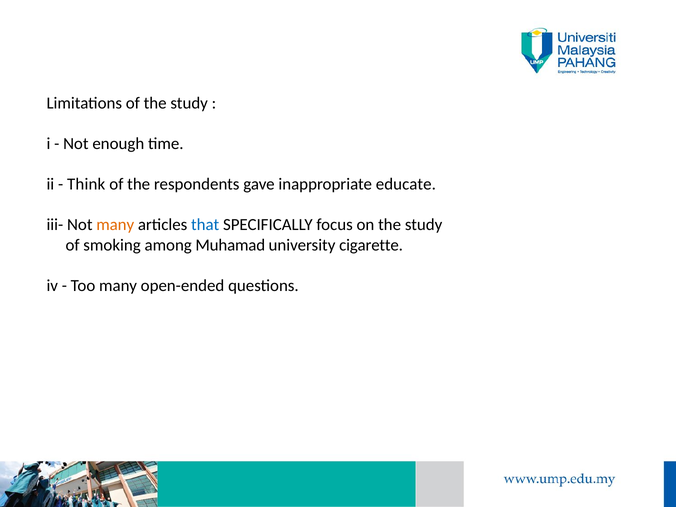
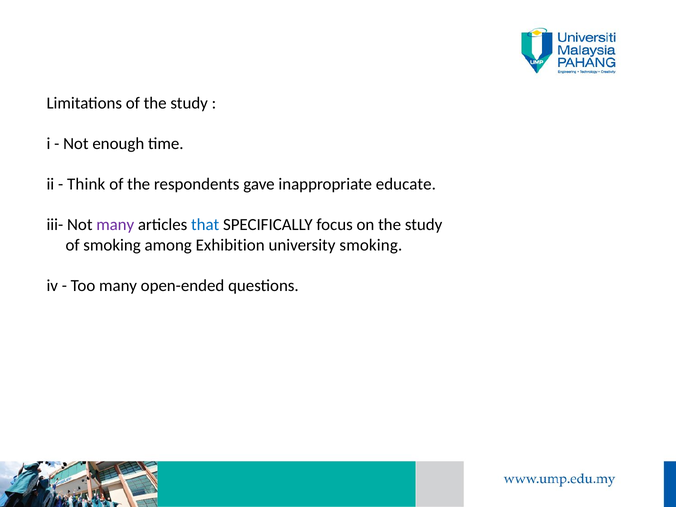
many colour: orange -> purple (115, 225)
Muhamad: Muhamad -> Exhibition (230, 245)
university cigarette: cigarette -> smoking (371, 245)
